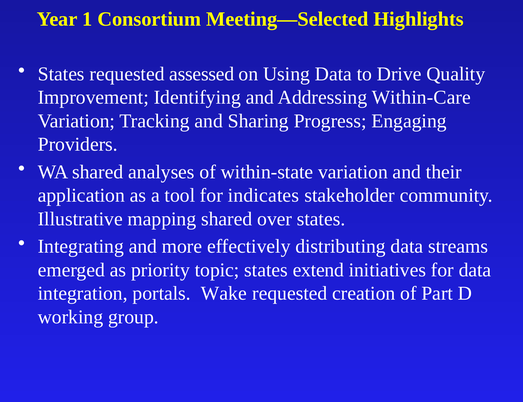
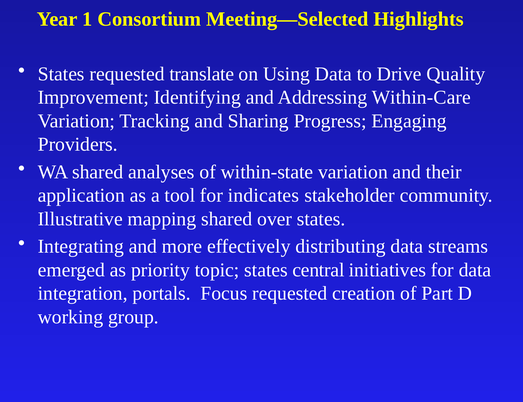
assessed: assessed -> translate (202, 74)
extend: extend -> central (318, 270)
Wake: Wake -> Focus (224, 294)
